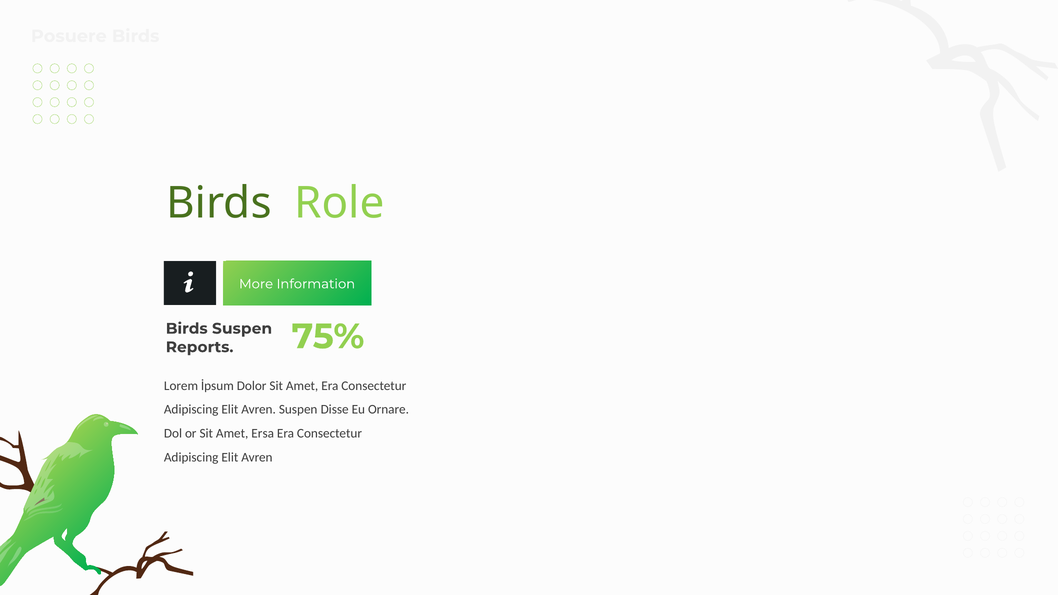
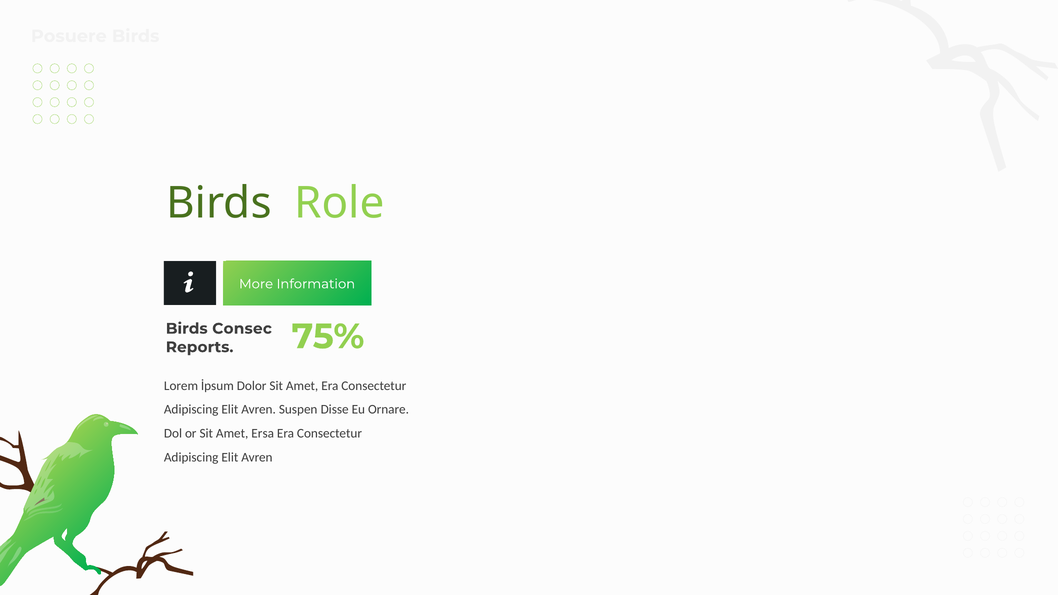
Birds Suspen: Suspen -> Consec (242, 329)
